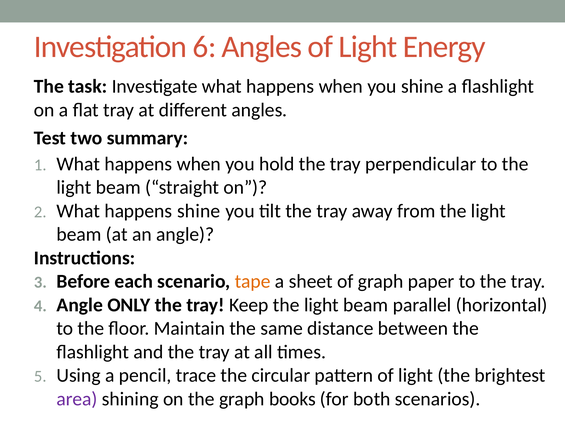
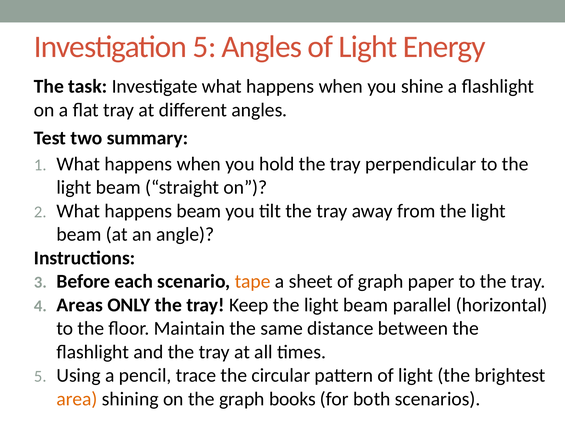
Investigation 6: 6 -> 5 (204, 47)
happens shine: shine -> beam (199, 211)
Angle: Angle -> Areas (80, 305)
area colour: purple -> orange (77, 400)
